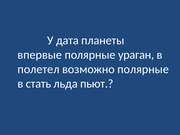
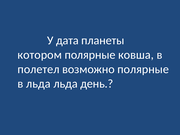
впервые: впервые -> котором (40, 55)
ураган: ураган -> ковша (136, 55)
в стать: стать -> льда (38, 84)
пьют: пьют -> день (97, 84)
